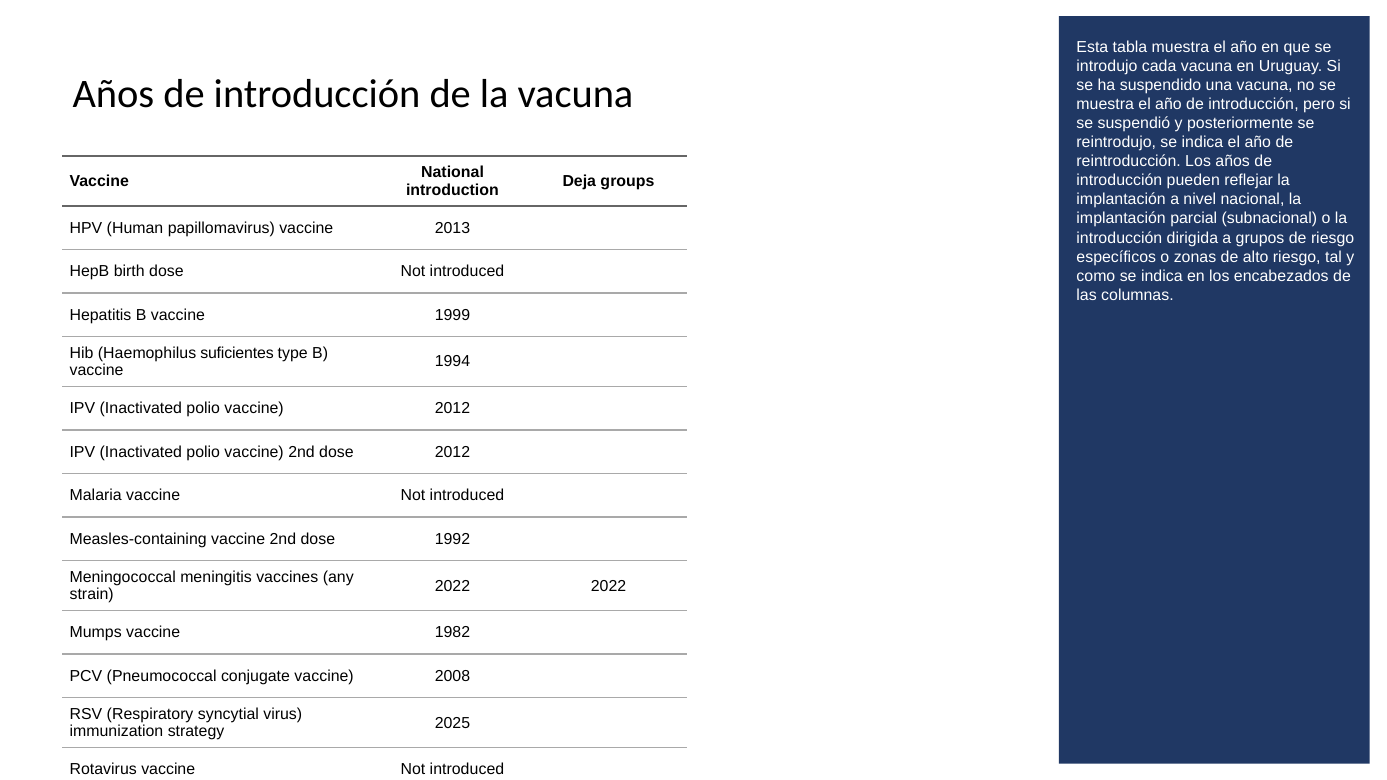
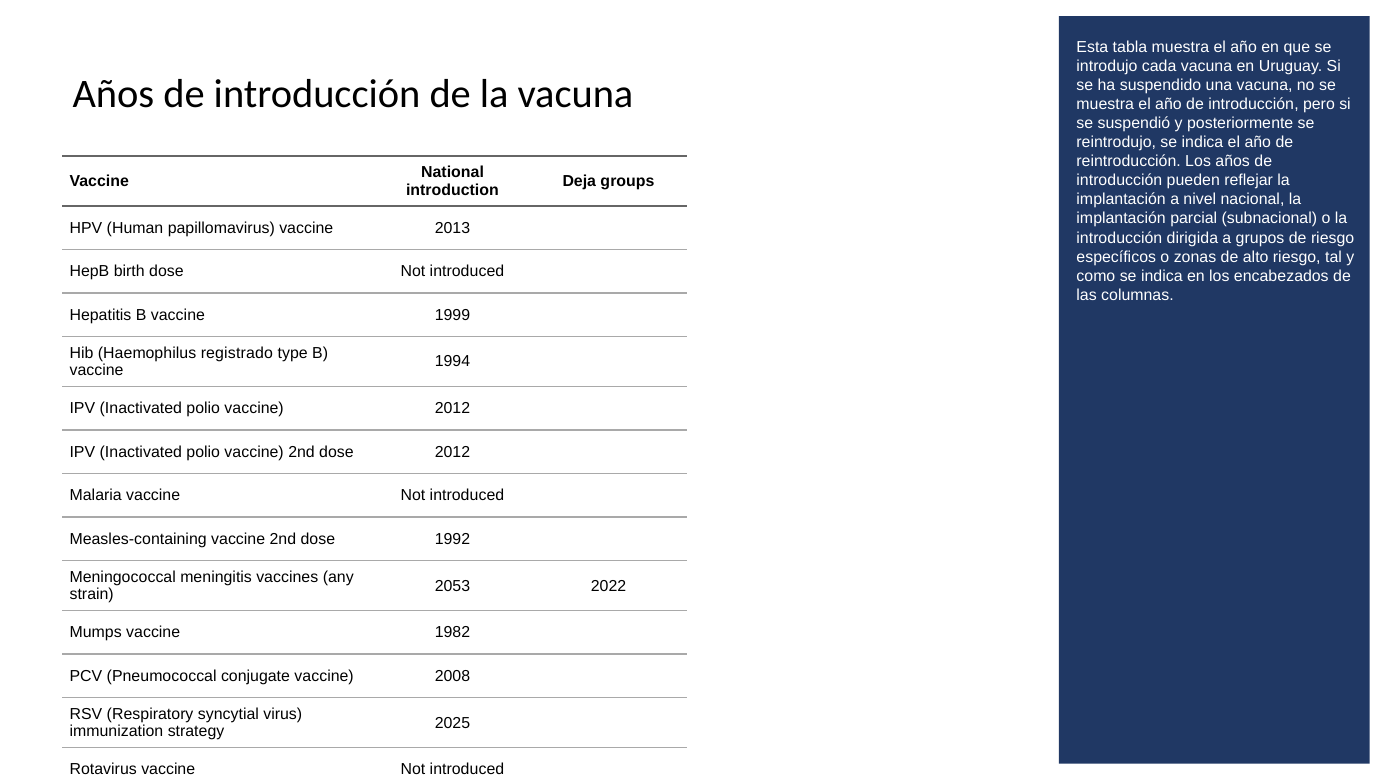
suficientes: suficientes -> registrado (237, 353)
2022: 2022 -> 2053 (452, 586)
